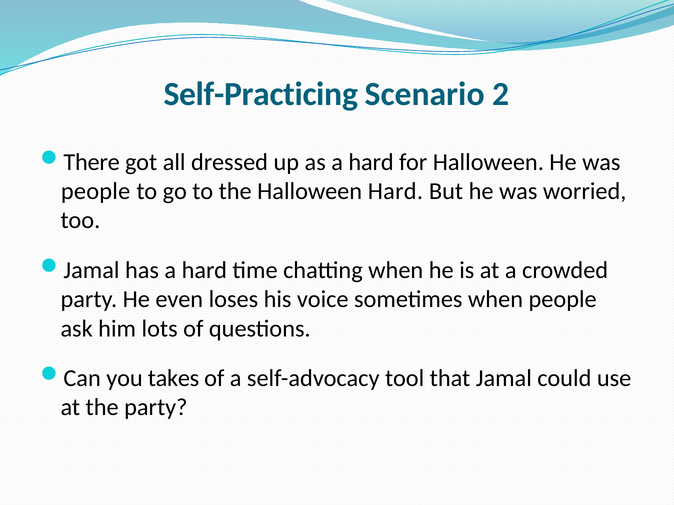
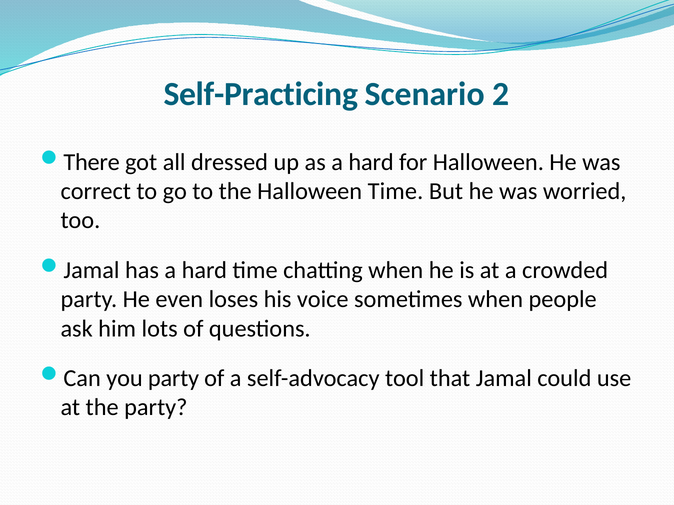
people: people -> correct (96, 191)
Halloween Hard: Hard -> Time (395, 191)
you takes: takes -> party (174, 379)
